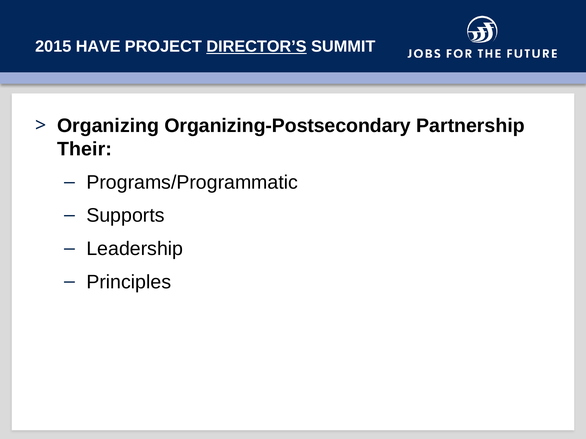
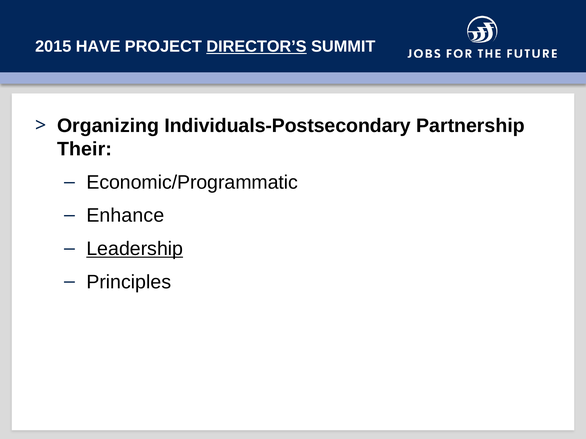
Organizing-Postsecondary: Organizing-Postsecondary -> Individuals-Postsecondary (288, 126)
Programs/Programmatic: Programs/Programmatic -> Economic/Programmatic (192, 183)
Supports: Supports -> Enhance (125, 216)
Leadership underline: none -> present (135, 249)
